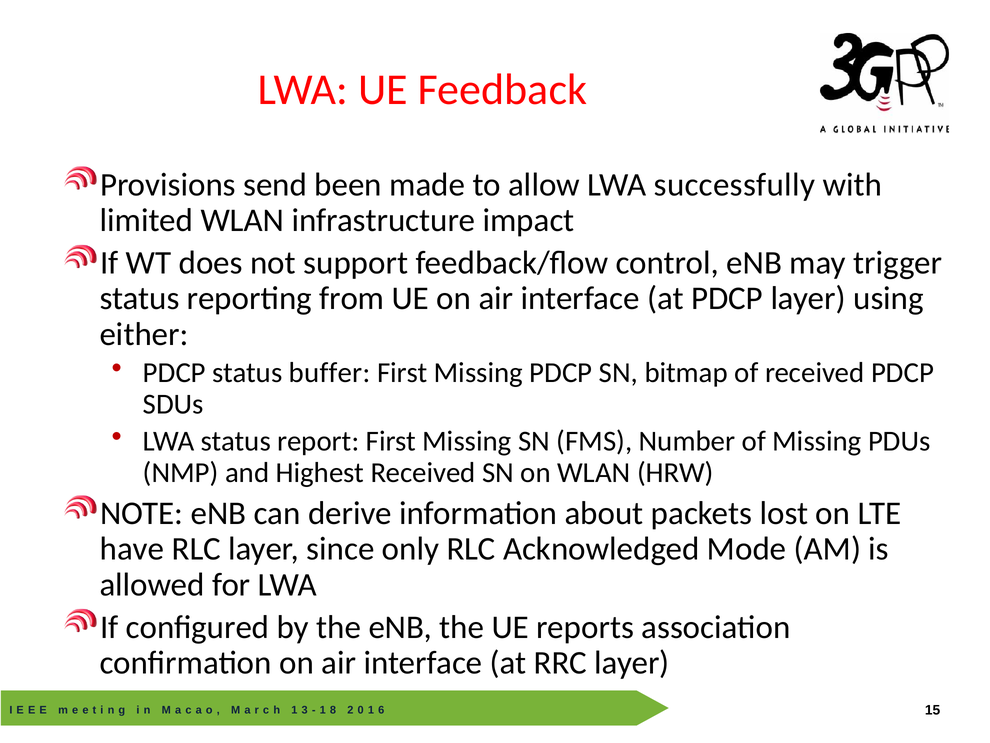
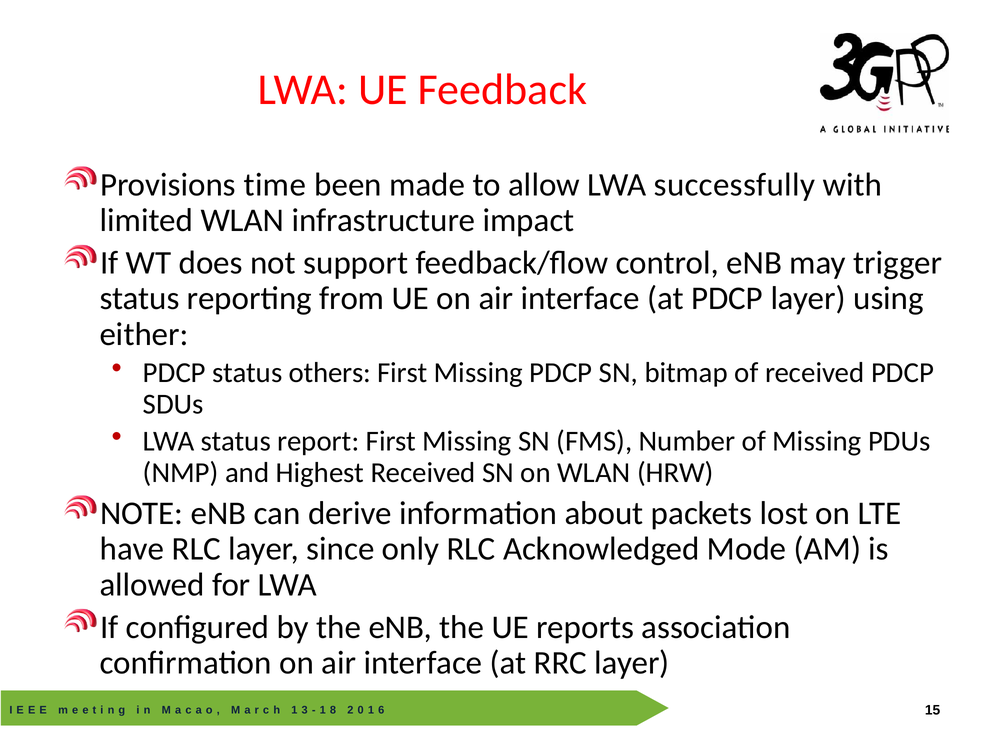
send: send -> time (275, 184)
buffer: buffer -> others (330, 373)
